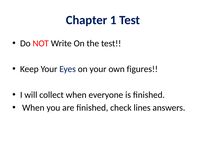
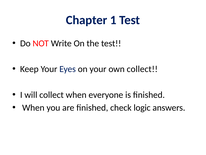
own figures: figures -> collect (142, 69)
lines: lines -> logic (142, 107)
